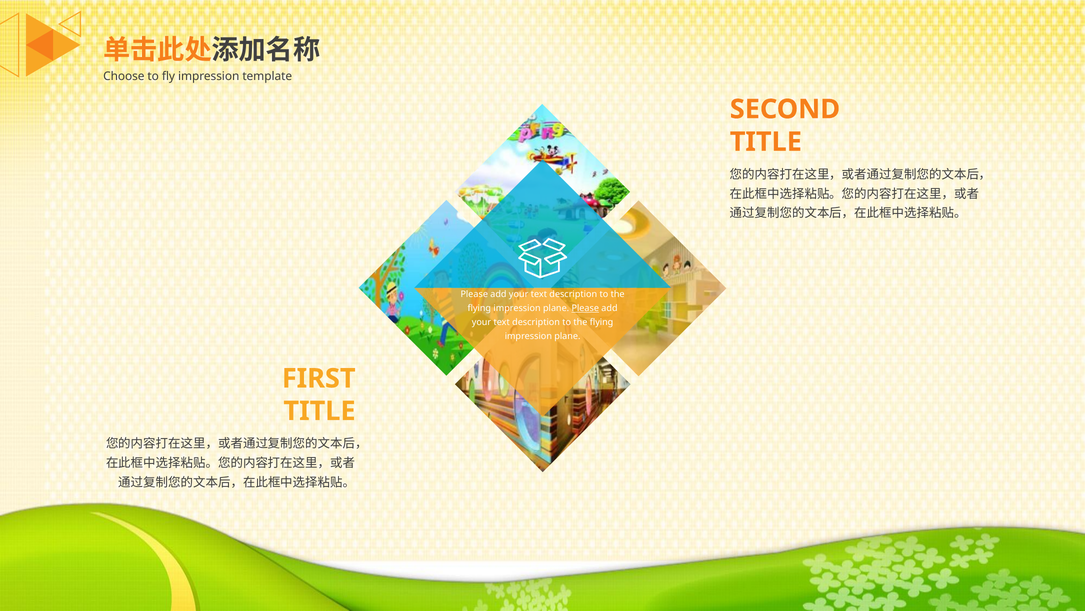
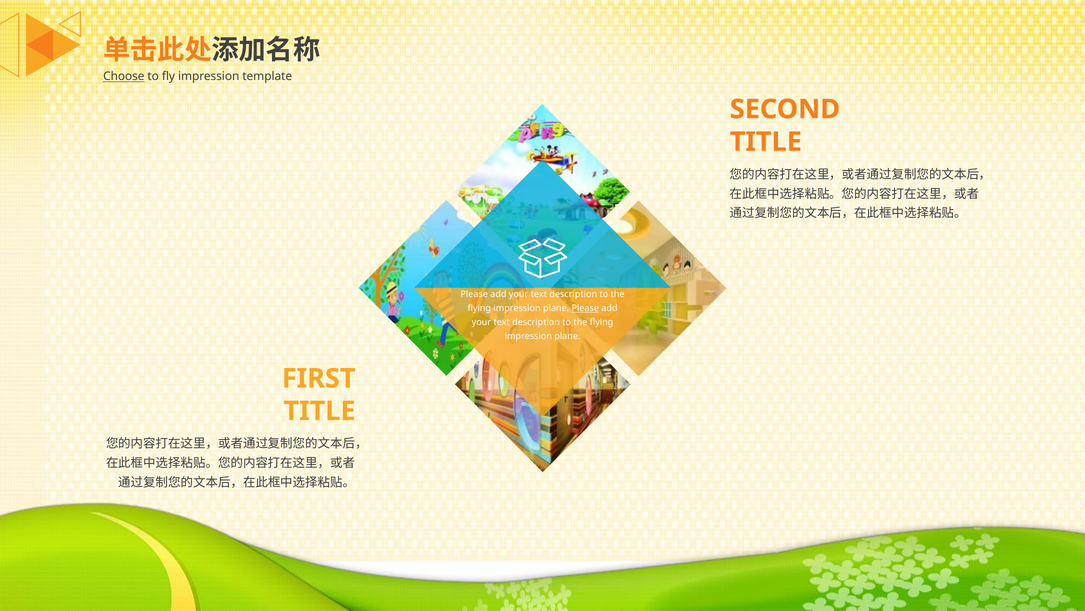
Choose underline: none -> present (124, 76)
